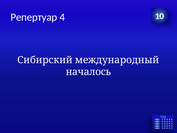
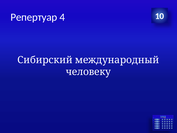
началось: началось -> человеку (88, 72)
